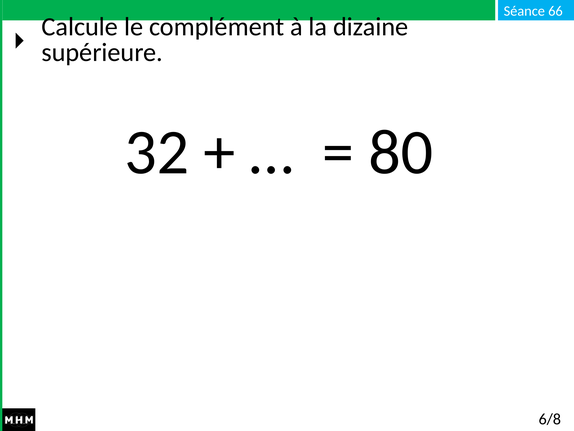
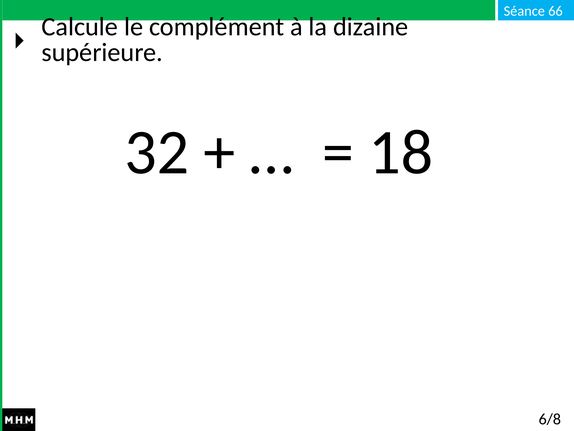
80: 80 -> 18 (401, 152)
